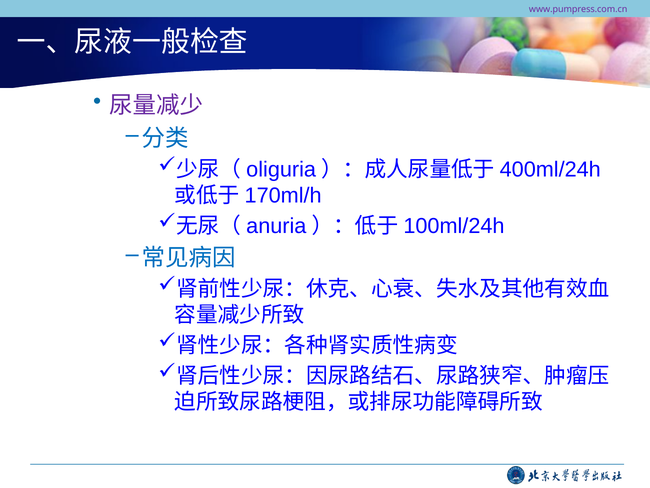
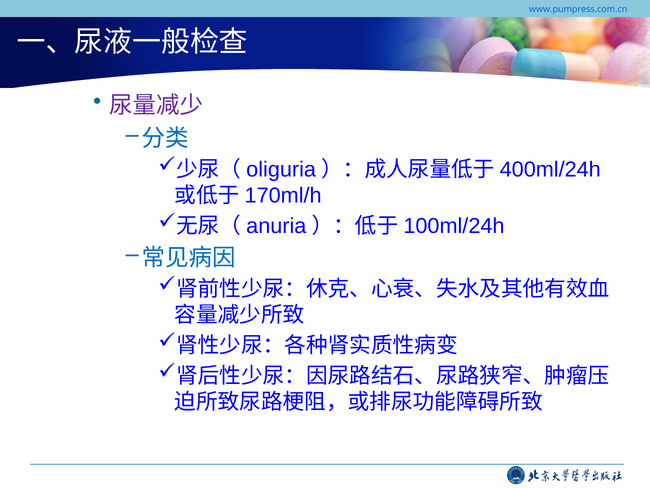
www.pumpress.com.cn colour: purple -> blue (578, 9)
